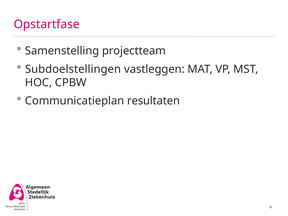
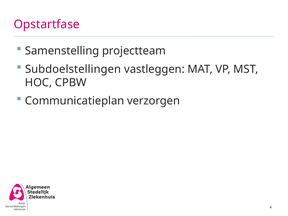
resultaten: resultaten -> verzorgen (154, 101)
